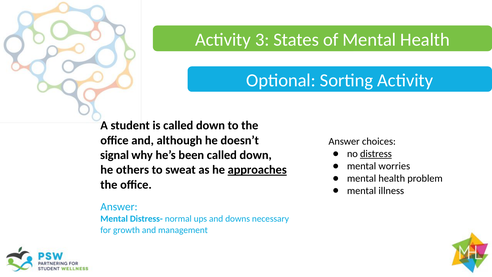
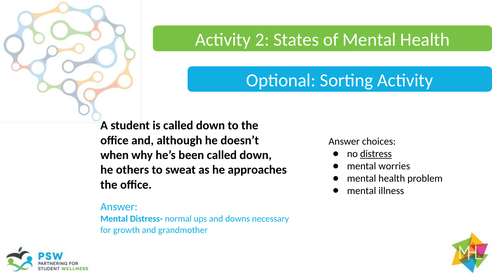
3: 3 -> 2 (262, 40)
signal: signal -> when (115, 155)
approaches underline: present -> none (257, 170)
management: management -> grandmother (183, 230)
